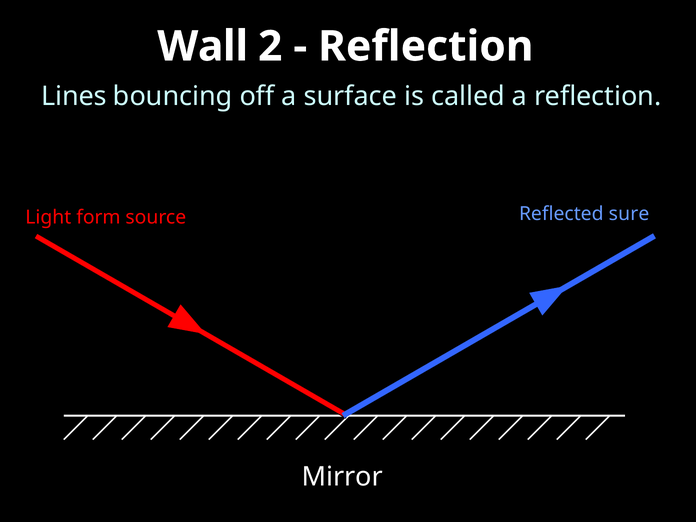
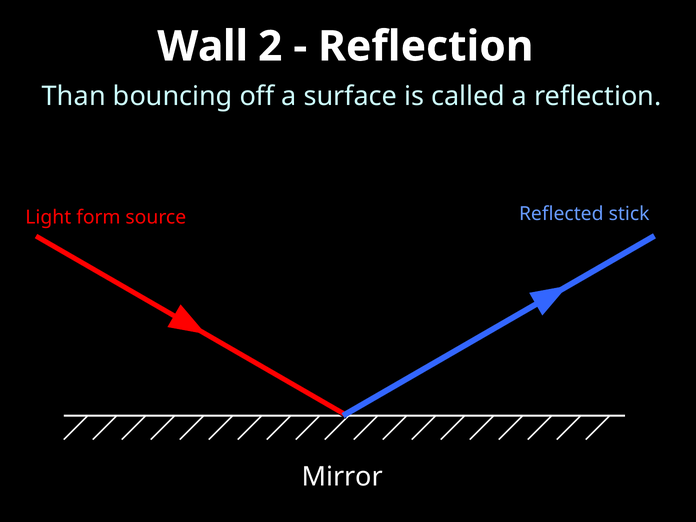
Lines: Lines -> Than (74, 96)
sure: sure -> stick (629, 214)
